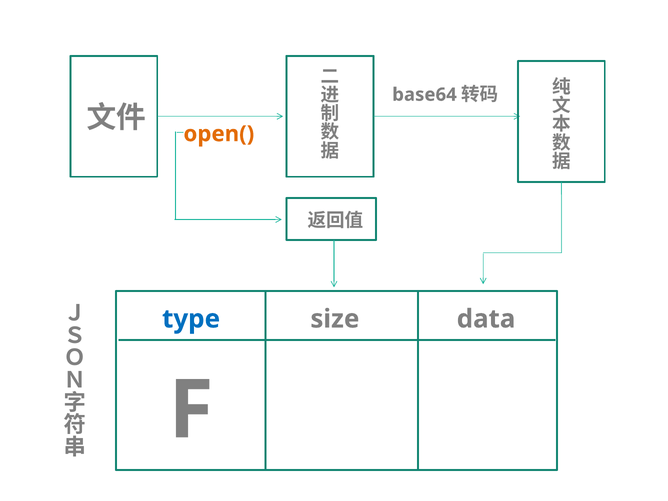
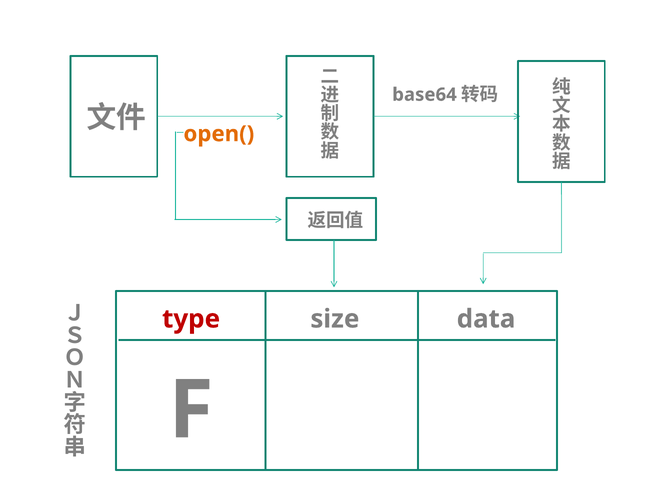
type colour: blue -> red (191, 319)
